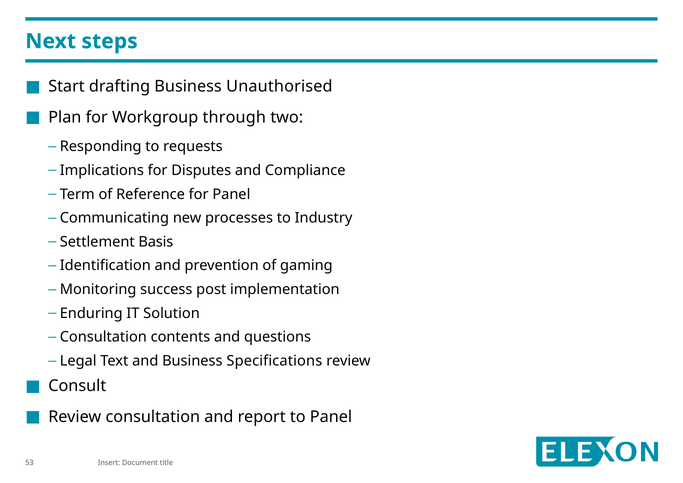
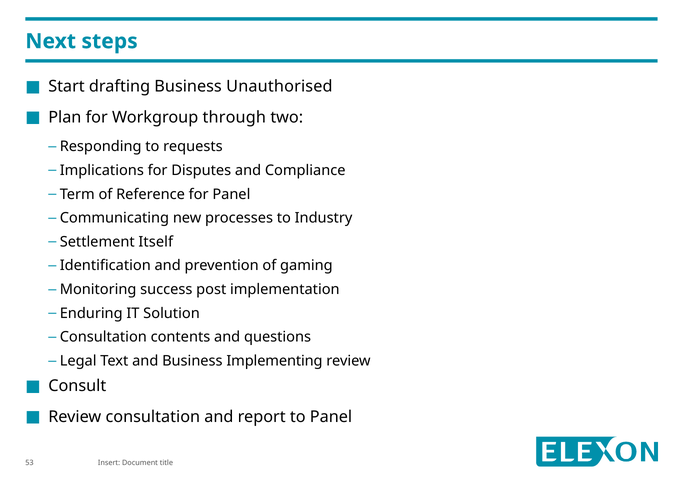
Basis: Basis -> Itself (156, 242)
Specifications: Specifications -> Implementing (274, 361)
